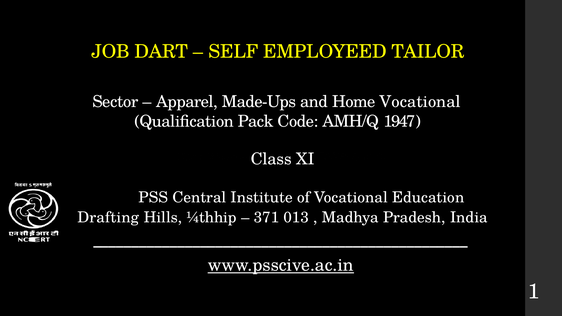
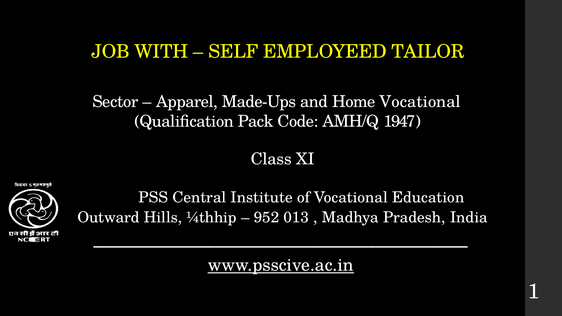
DART: DART -> WITH (161, 52)
Drafting: Drafting -> Outward (108, 218)
371: 371 -> 952 (266, 218)
